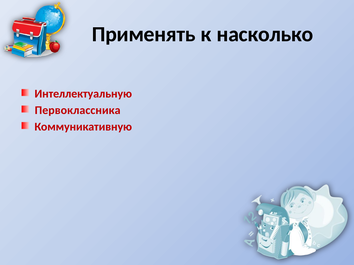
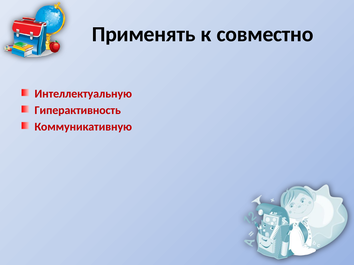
насколько: насколько -> совместно (265, 34)
Первоклассника: Первоклассника -> Гиперактивность (78, 110)
